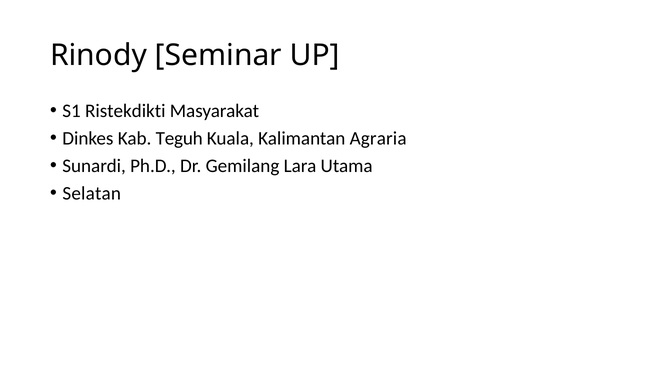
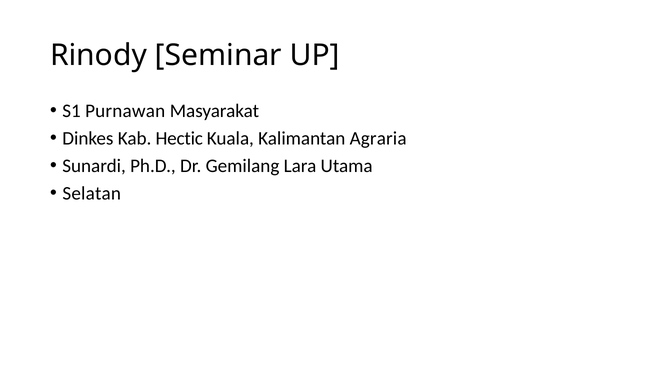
Ristekdikti: Ristekdikti -> Purnawan (125, 111)
Teguh: Teguh -> Hectic (179, 138)
